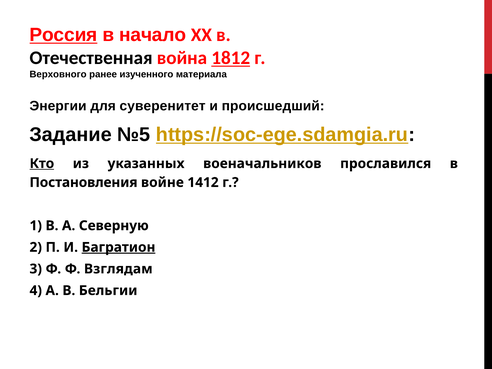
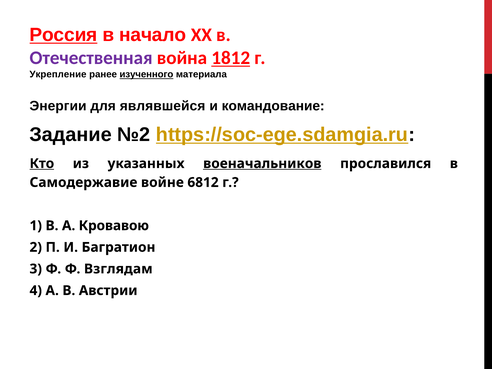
Отечественная colour: black -> purple (91, 58)
Верховного: Верховного -> Укрепление (58, 74)
изученного underline: none -> present (146, 74)
суверенитет: суверенитет -> являвшейся (163, 106)
происшедший: происшедший -> командование (273, 106)
№5: №5 -> №2 (134, 135)
военачальников underline: none -> present (262, 164)
Постановления: Постановления -> Самодержавие (83, 182)
1412: 1412 -> 6812 (203, 182)
Северную: Северную -> Кровавою (114, 226)
Багратион underline: present -> none (119, 247)
Бельгии: Бельгии -> Австрии (108, 291)
